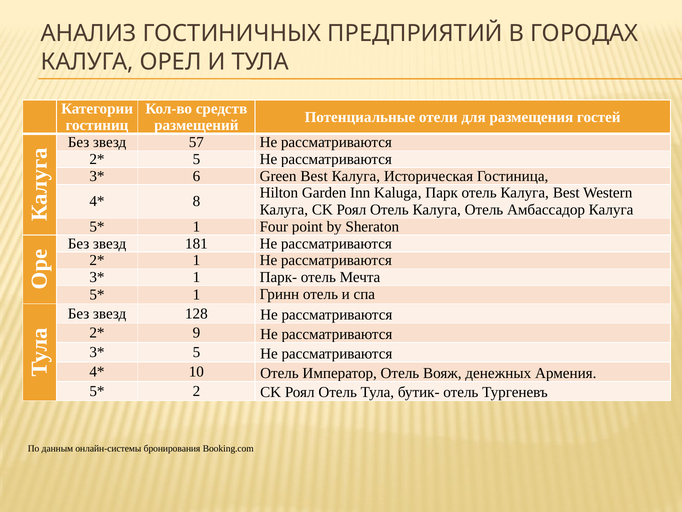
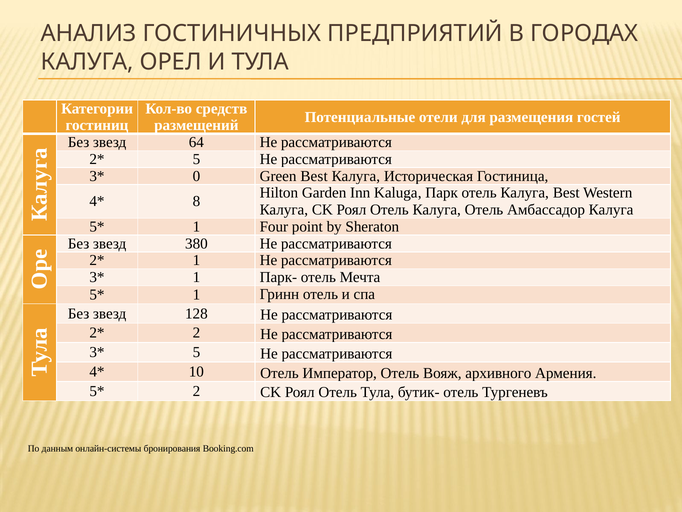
57: 57 -> 64 (196, 142)
6: 6 -> 0 (196, 176)
181: 181 -> 380 (196, 243)
9: 9 -> 2 (196, 333)
денежных: денежных -> архивного (498, 373)
